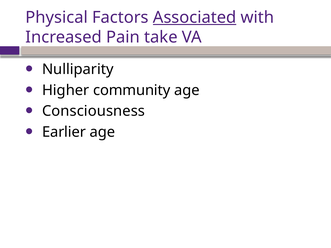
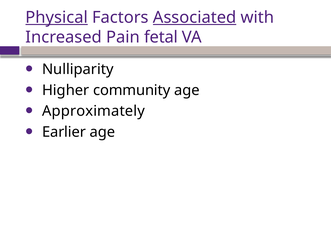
Physical underline: none -> present (57, 17)
take: take -> fetal (161, 37)
Consciousness: Consciousness -> Approximately (94, 111)
